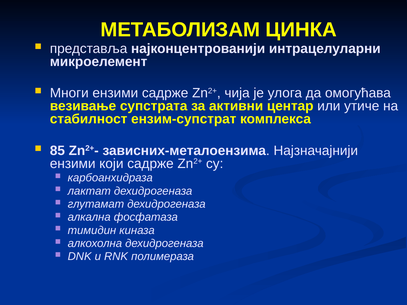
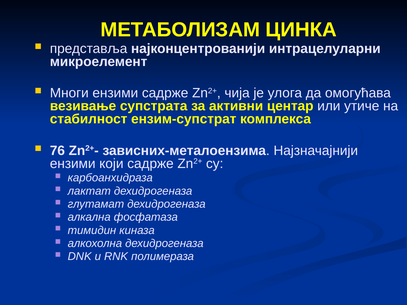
85: 85 -> 76 (57, 151)
